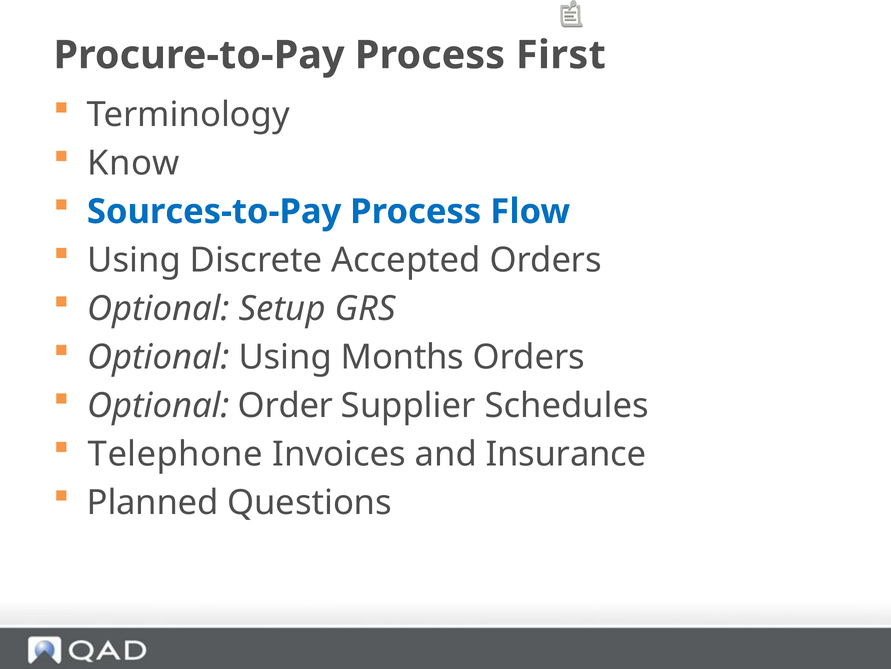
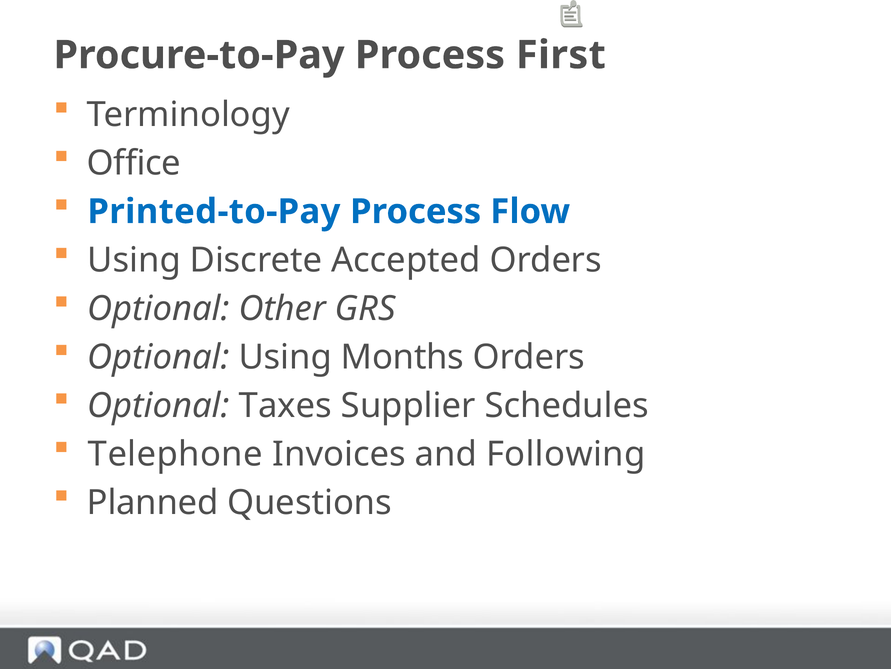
Know: Know -> Office (134, 163)
Sources-to-Pay: Sources-to-Pay -> Printed-to-Pay (214, 211)
Setup: Setup -> Other (282, 308)
Order: Order -> Taxes (285, 405)
Insurance: Insurance -> Following (566, 454)
